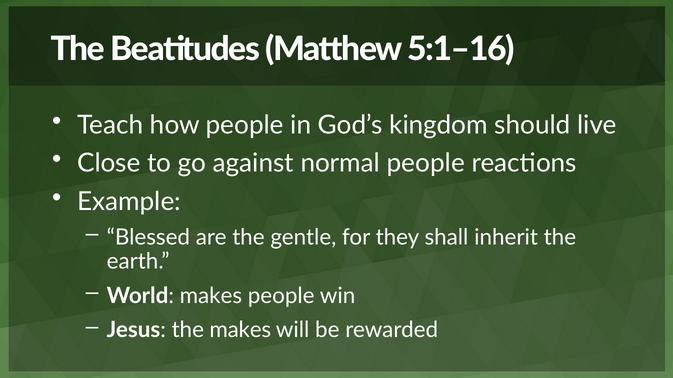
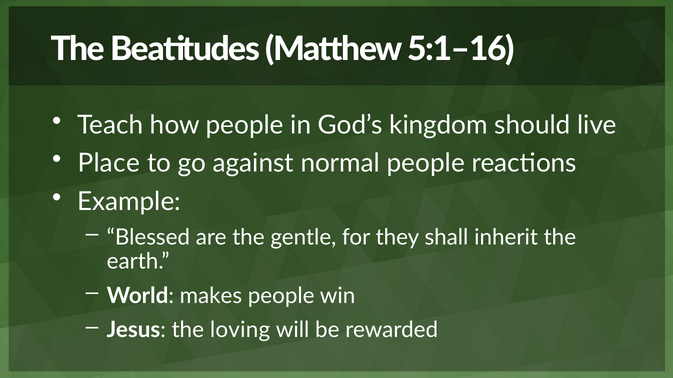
Close: Close -> Place (109, 164)
the makes: makes -> loving (240, 330)
